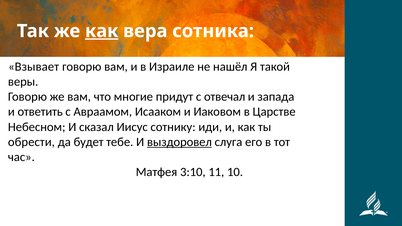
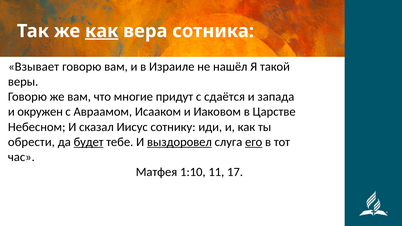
отвечал: отвечал -> сдаётся (225, 97)
ответить: ответить -> окружен (40, 112)
будет underline: none -> present (89, 142)
его underline: none -> present (254, 142)
3:10: 3:10 -> 1:10 (193, 172)
10: 10 -> 17 (235, 172)
